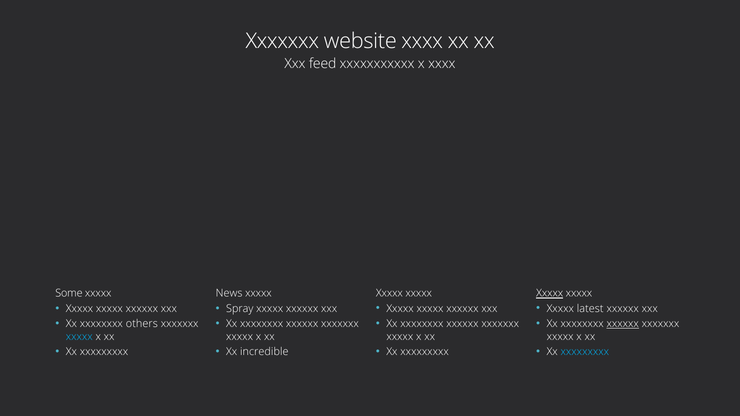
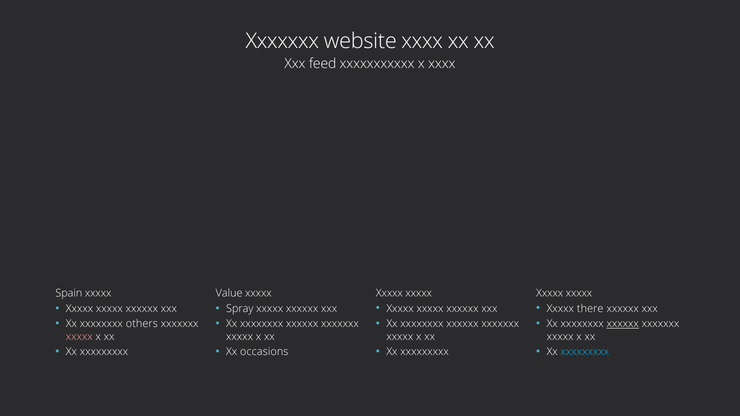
Some: Some -> Spain (69, 294)
News: News -> Value (229, 294)
Xxxxx underline: present -> none (550, 294)
latest: latest -> there (590, 309)
xxxxx colour: light blue -> pink (79, 337)
incredible: incredible -> occasions (264, 352)
